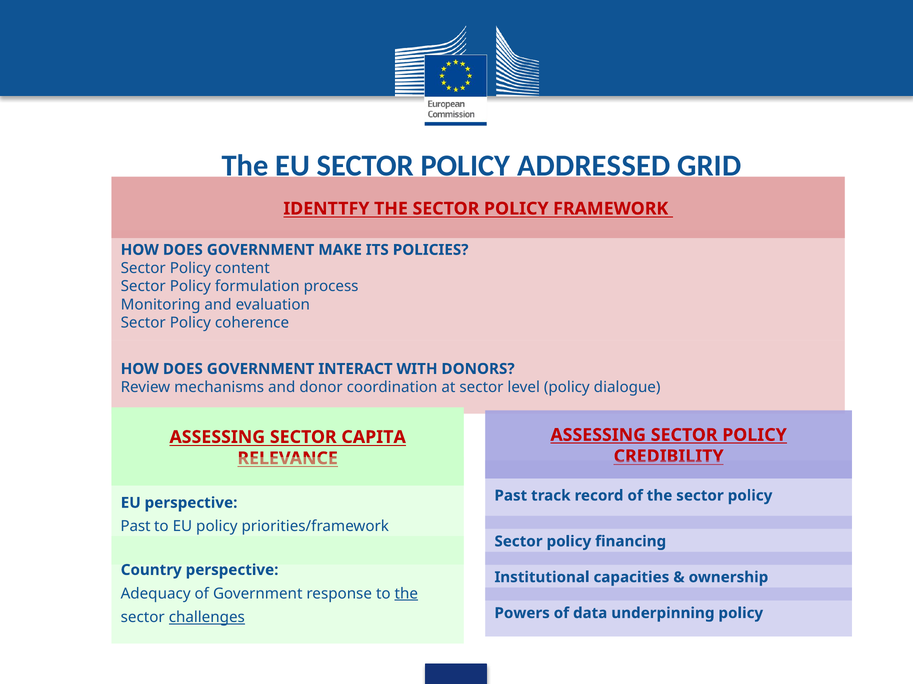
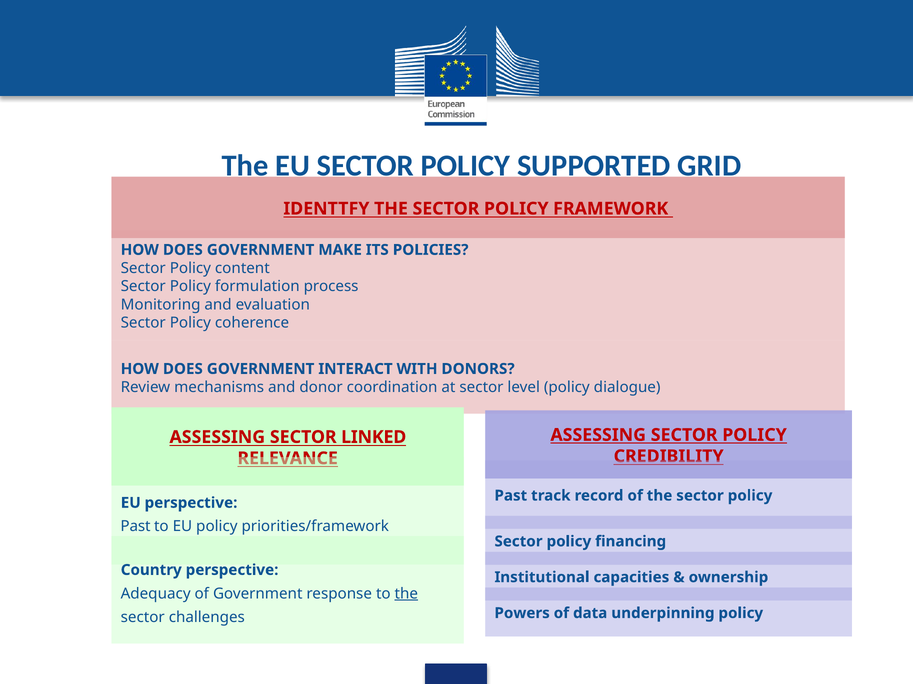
ADDRESSED: ADDRESSED -> SUPPORTED (594, 166)
CAPITA: CAPITA -> LINKED (374, 438)
challenges underline: present -> none (207, 618)
